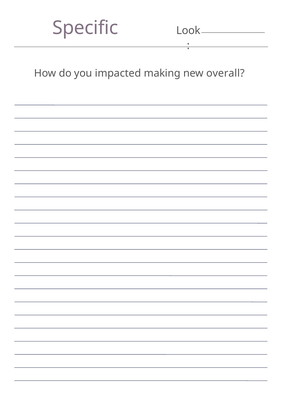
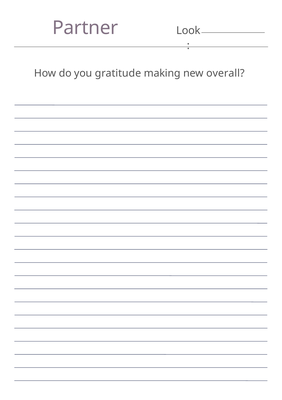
Specific: Specific -> Partner (85, 28)
impacted: impacted -> gratitude (118, 73)
